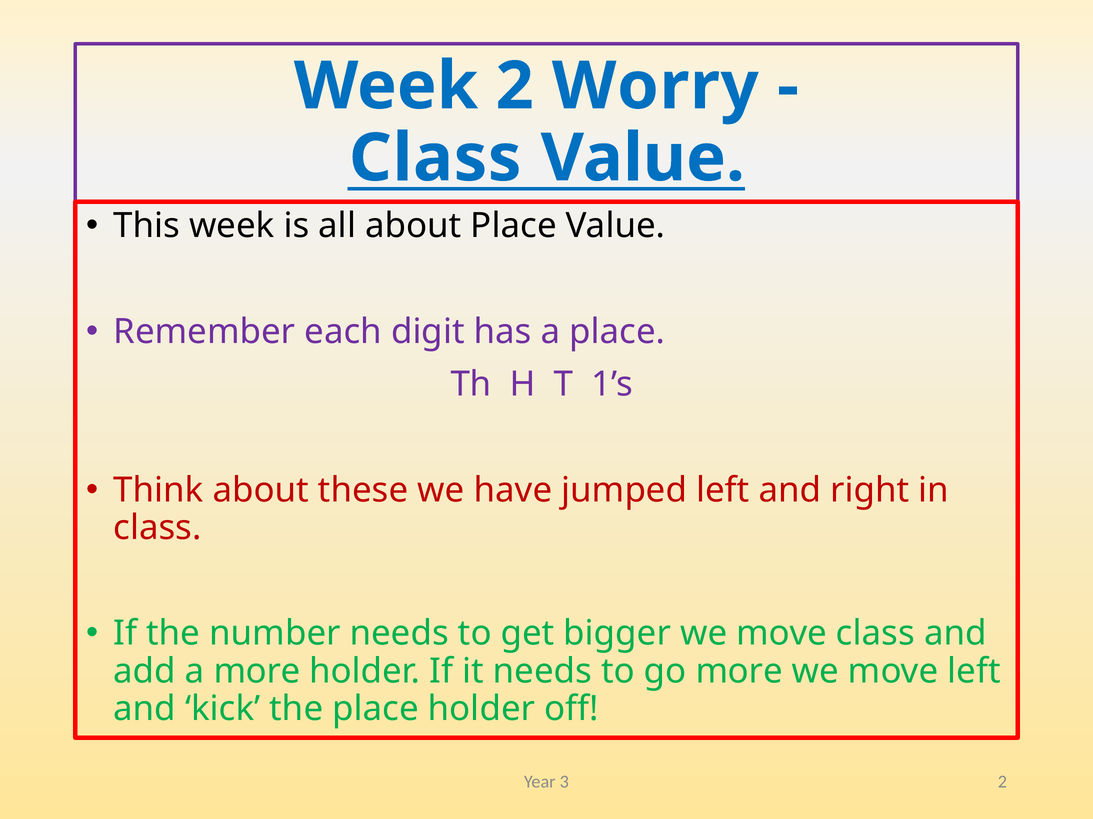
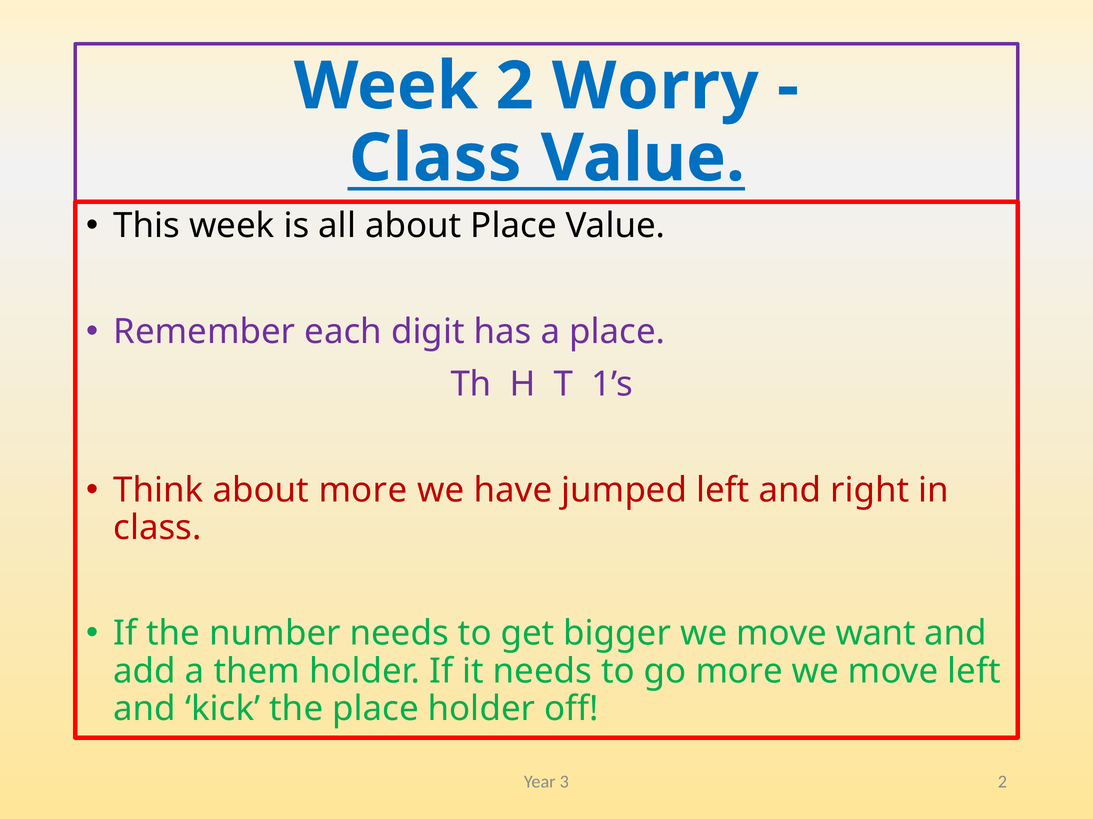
about these: these -> more (363, 491)
move class: class -> want (876, 634)
a more: more -> them (257, 672)
